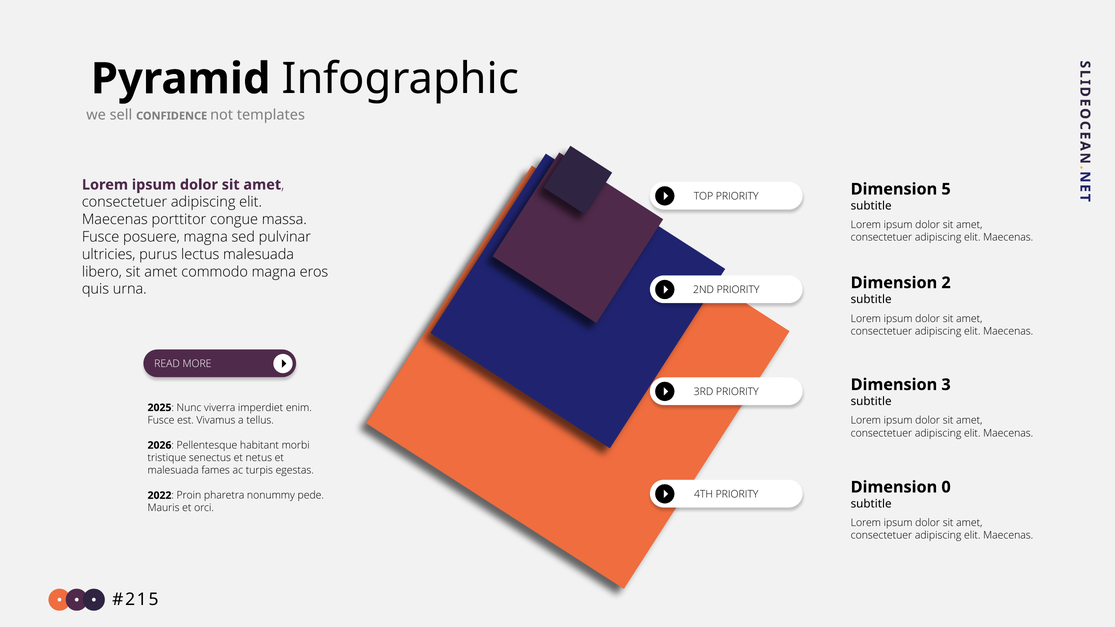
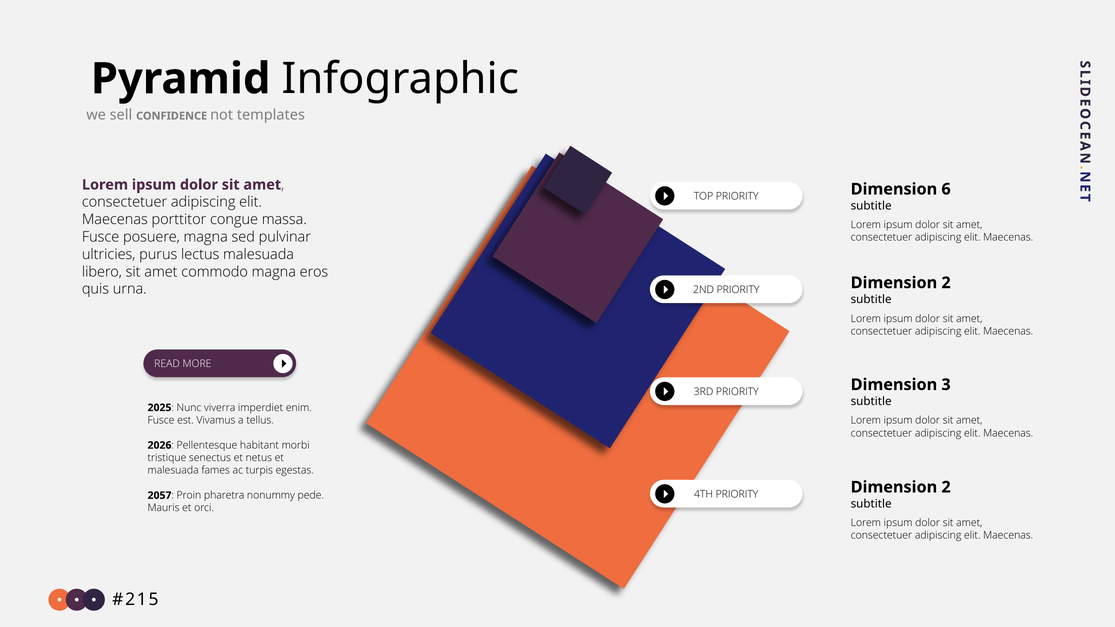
5: 5 -> 6 (946, 189)
4TH PRIORITY Dimension 0: 0 -> 2 (946, 487)
2022: 2022 -> 2057 (160, 496)
